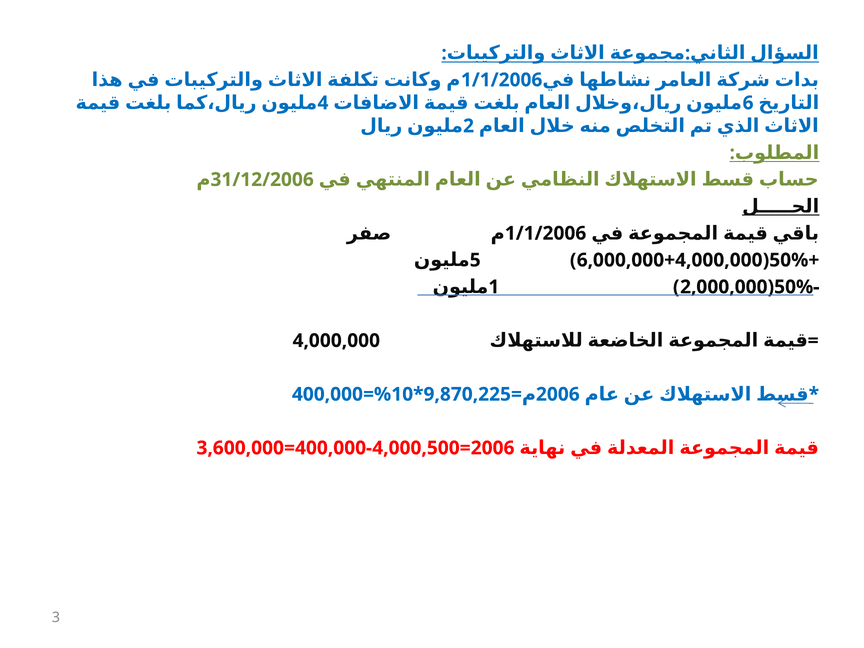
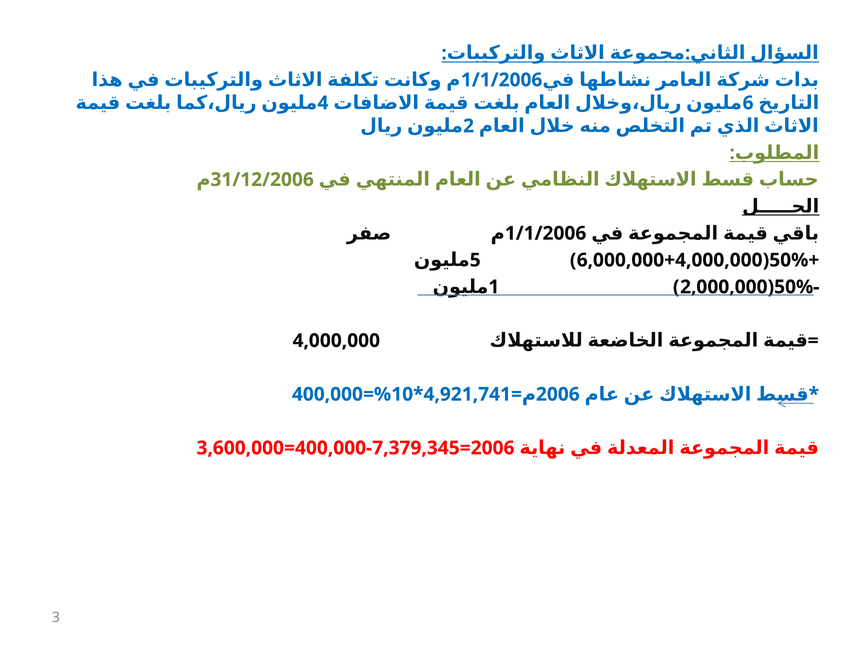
9,870,225: 9,870,225 -> 4,921,741 (467, 394)
4,000,500: 4,000,500 -> 7,379,345 (416, 448)
